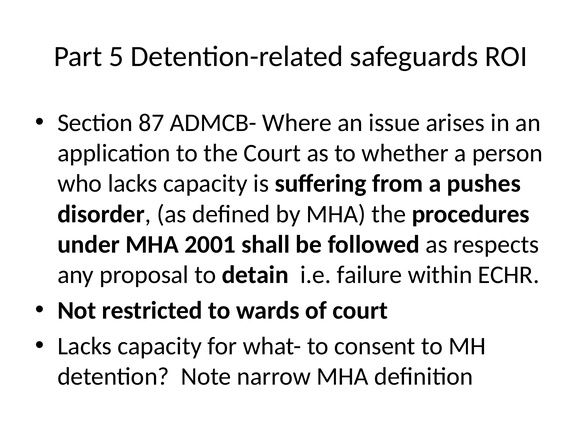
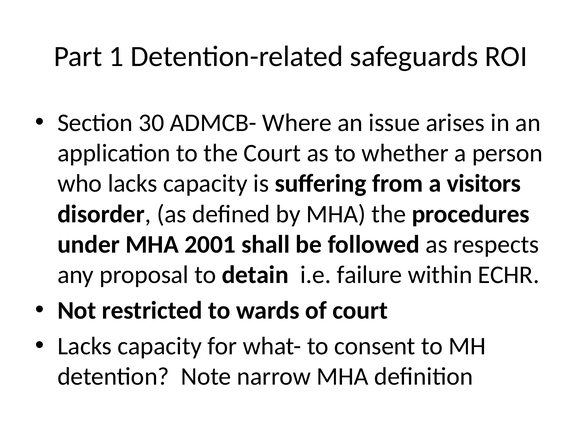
5: 5 -> 1 (116, 56)
87: 87 -> 30 (151, 123)
pushes: pushes -> visitors (484, 184)
